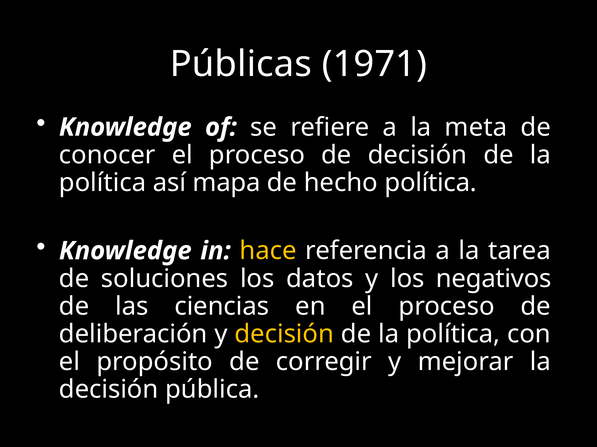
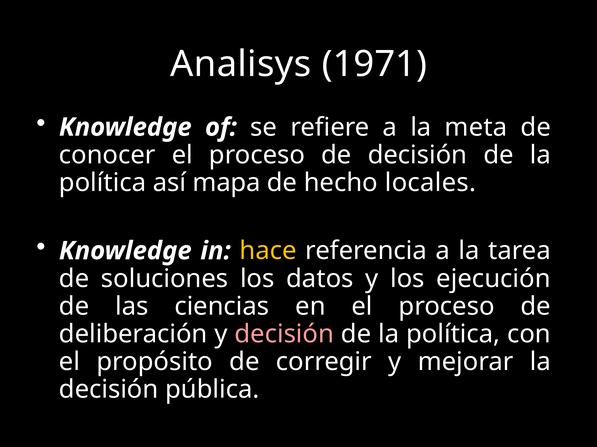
Públicas: Públicas -> Analisys (241, 64)
hecho política: política -> locales (430, 183)
negativos: negativos -> ejecución (494, 279)
decisión colour: yellow -> pink (284, 335)
